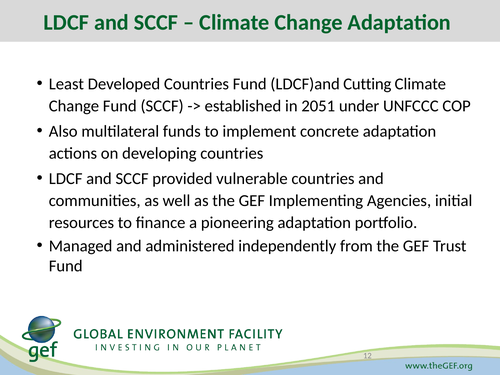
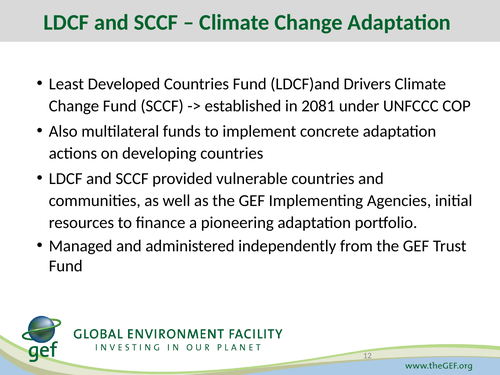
Cutting: Cutting -> Drivers (367, 84)
2051: 2051 -> 2081 (318, 106)
